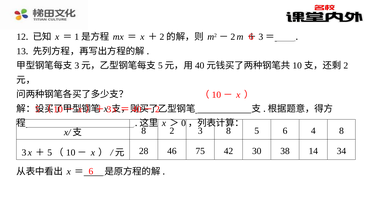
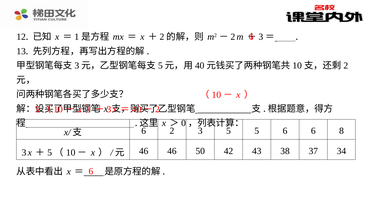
8: 8 -> 6 (144, 131)
3 8: 8 -> 5 (228, 131)
6 4: 4 -> 6 (313, 131)
28: 28 -> 46 (144, 151)
75: 75 -> 50 (200, 151)
30: 30 -> 43 (257, 151)
14: 14 -> 37 (313, 151)
